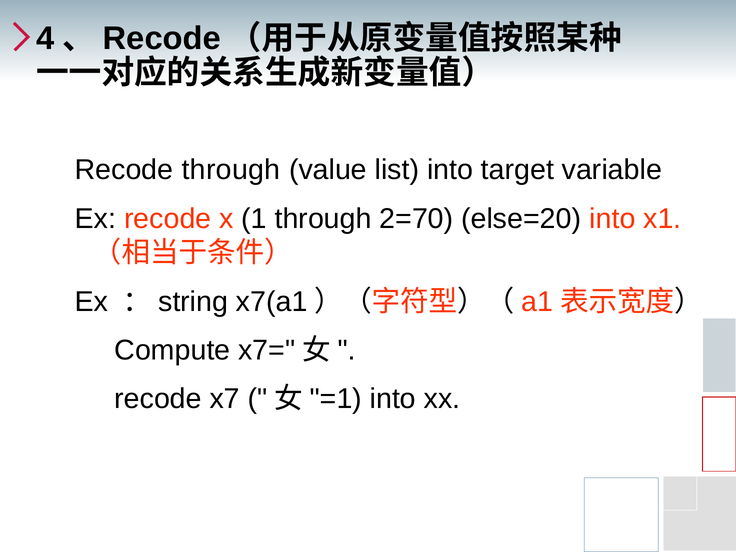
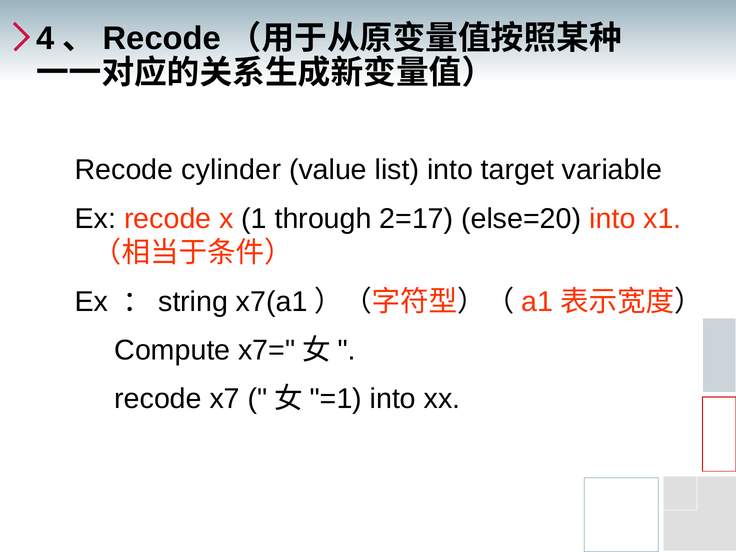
Recode through: through -> cylinder (231, 170)
2=70: 2=70 -> 2=17 (416, 219)
